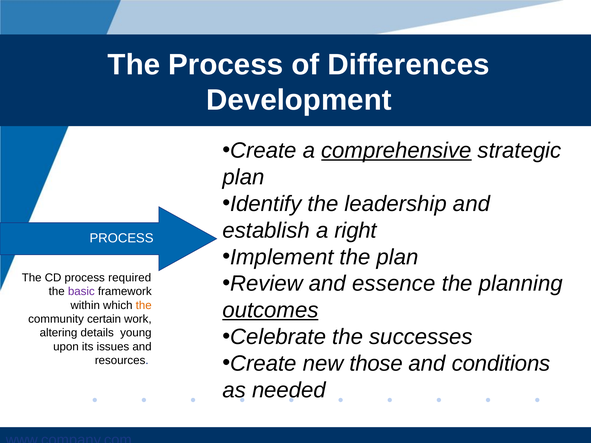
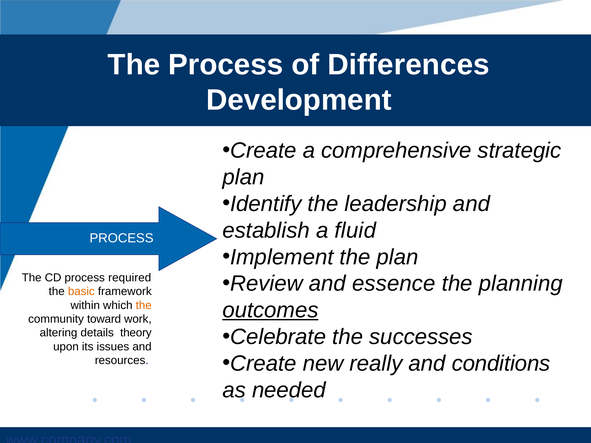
comprehensive underline: present -> none (396, 151)
right: right -> fluid (355, 231)
basic colour: purple -> orange (81, 292)
certain: certain -> toward (104, 319)
young: young -> theory (136, 333)
those: those -> really (376, 364)
